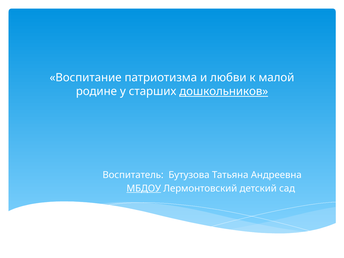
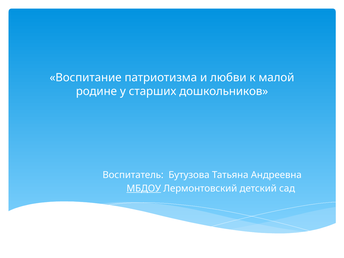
дошкольников underline: present -> none (224, 91)
